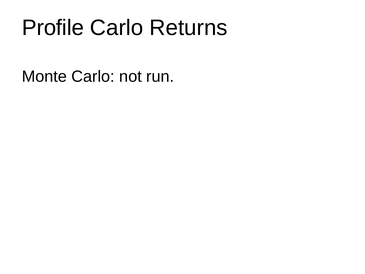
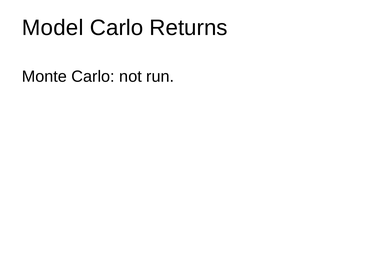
Profile: Profile -> Model (53, 28)
